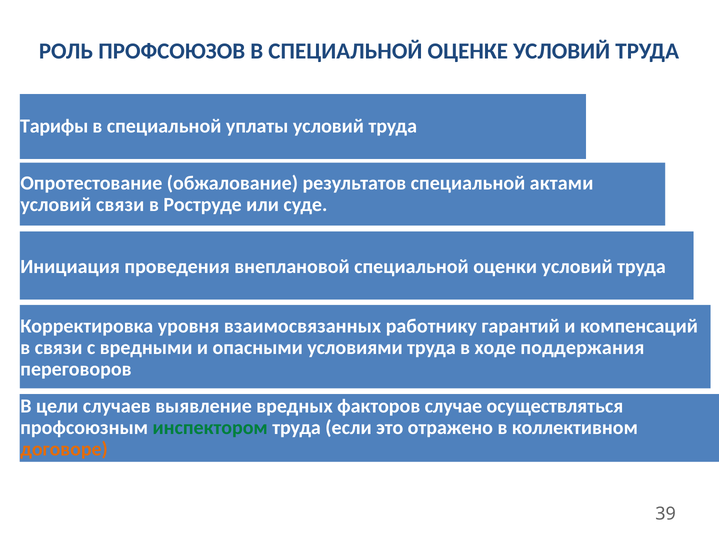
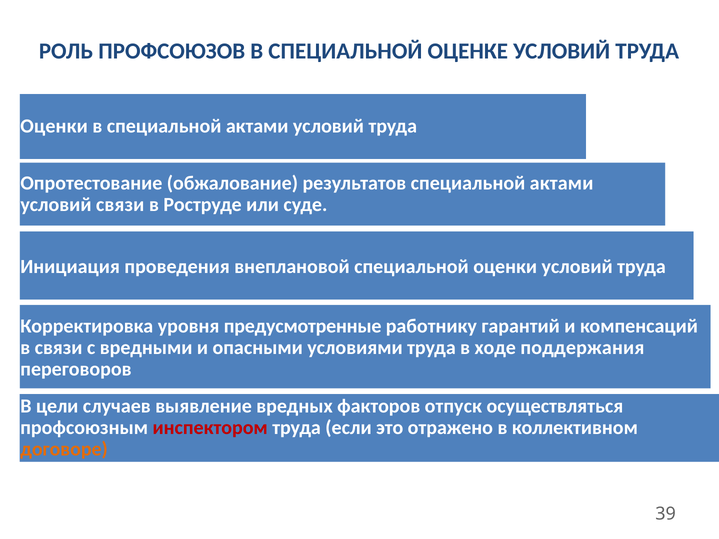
Тарифы: Тарифы -> Оценки (54, 126)
в специальной уплаты: уплаты -> актами (257, 126)
взаимосвязанных: взаимосвязанных -> предусмотренные (303, 326)
случае: случае -> отпуск (453, 406)
инспектором colour: green -> red (210, 428)
